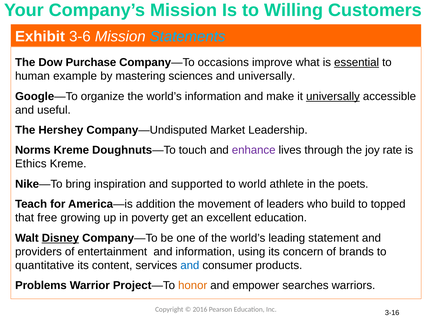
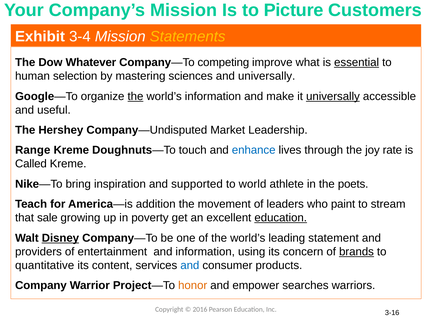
Willing: Willing -> Picture (294, 10)
3-6: 3-6 -> 3-4 (80, 36)
Statements colour: light blue -> yellow (188, 36)
Purchase: Purchase -> Whatever (91, 62)
occasions: occasions -> competing (223, 62)
example: example -> selection (75, 76)
the underline: none -> present (135, 96)
Norms: Norms -> Range (33, 150)
enhance colour: purple -> blue (254, 150)
Ethics: Ethics -> Called (31, 164)
build: build -> paint (343, 204)
topped: topped -> stream (388, 204)
free: free -> sale (47, 218)
education underline: none -> present (281, 218)
brands underline: none -> present (356, 252)
Problems: Problems -> Company (41, 285)
